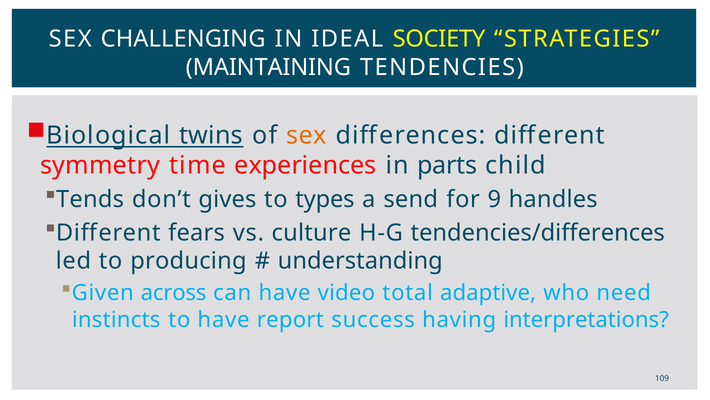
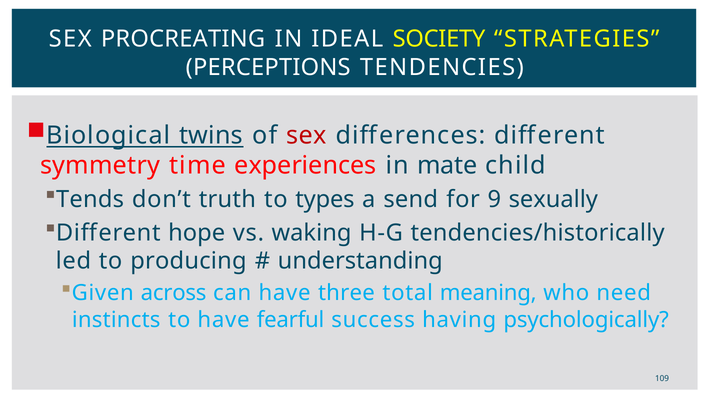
CHALLENGING: CHALLENGING -> PROCREATING (183, 39)
MAINTAINING: MAINTAINING -> PERCEPTIONS (268, 67)
sex colour: orange -> red (306, 135)
parts: parts -> mate (447, 165)
gives: gives -> truth (227, 199)
handles: handles -> sexually (553, 199)
fears: fears -> hope (197, 232)
culture: culture -> waking (312, 232)
tendencies/differences: tendencies/differences -> tendencies/historically (538, 232)
video: video -> three (346, 293)
adaptive: adaptive -> meaning (488, 293)
report: report -> fearful (291, 319)
interpretations: interpretations -> psychologically (586, 319)
